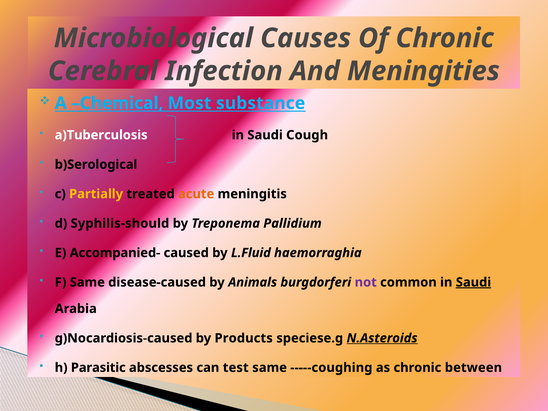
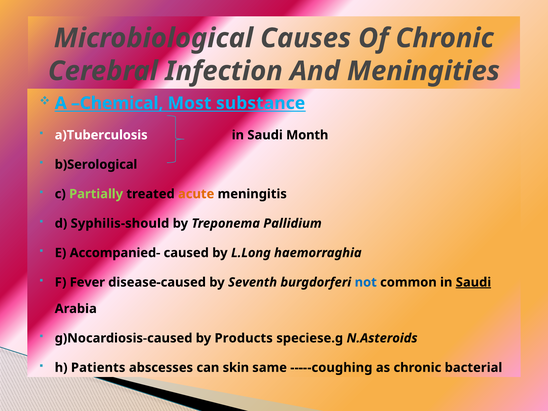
Cough: Cough -> Month (307, 135)
Partially colour: yellow -> light green (96, 194)
L.Fluid: L.Fluid -> L.Long (251, 253)
F Same: Same -> Fever (87, 282)
Animals: Animals -> Seventh (253, 282)
not colour: purple -> blue (366, 282)
N.Asteroids underline: present -> none (382, 338)
Parasitic: Parasitic -> Patients (98, 368)
test: test -> skin (236, 368)
between: between -> bacterial (473, 368)
